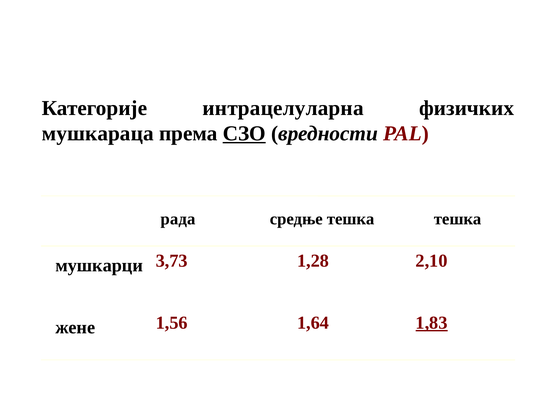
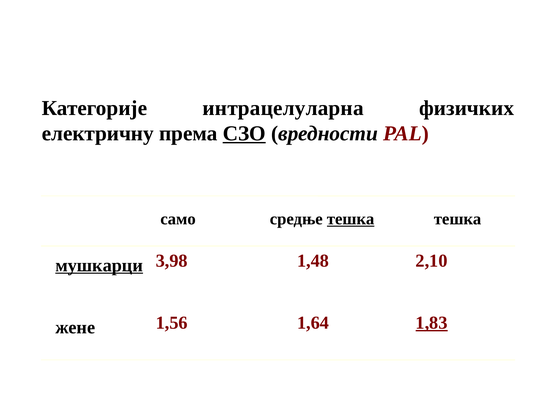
мушкараца: мушкараца -> електричну (98, 134)
рада: рада -> само (178, 219)
тешка underline: none -> present (351, 219)
3,73: 3,73 -> 3,98 (172, 261)
1,28: 1,28 -> 1,48 (313, 261)
мушкарци underline: none -> present (99, 266)
